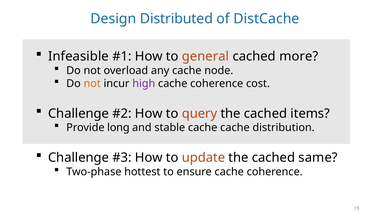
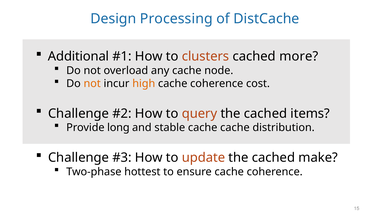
Distributed: Distributed -> Processing (176, 19)
Infeasible: Infeasible -> Additional (79, 57)
general: general -> clusters (206, 57)
high colour: purple -> orange (144, 84)
same: same -> make (318, 158)
